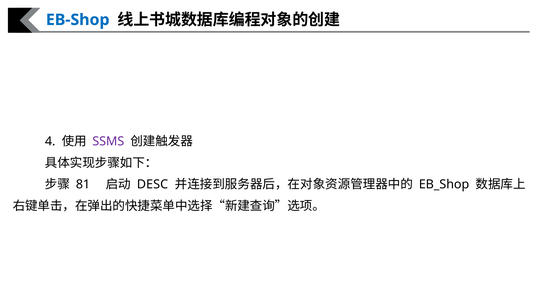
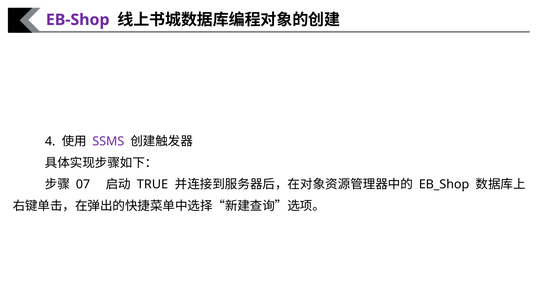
EB-Shop colour: blue -> purple (78, 20)
81: 81 -> 07 (83, 185)
DESC: DESC -> TRUE (153, 185)
